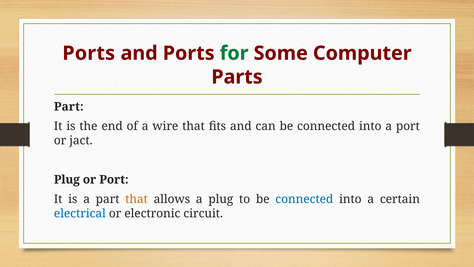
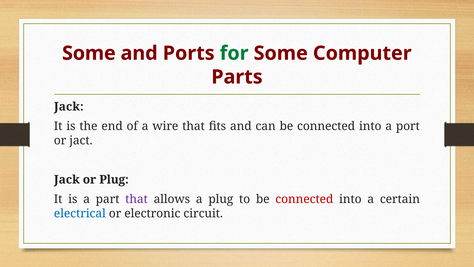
Ports: Ports -> Some (89, 53)
Part: Part -> Jack (69, 106)
Plug: Plug -> Jack (67, 179)
or Port: Port -> Plug (114, 179)
that colour: orange -> purple (137, 199)
connected colour: blue -> red (304, 199)
